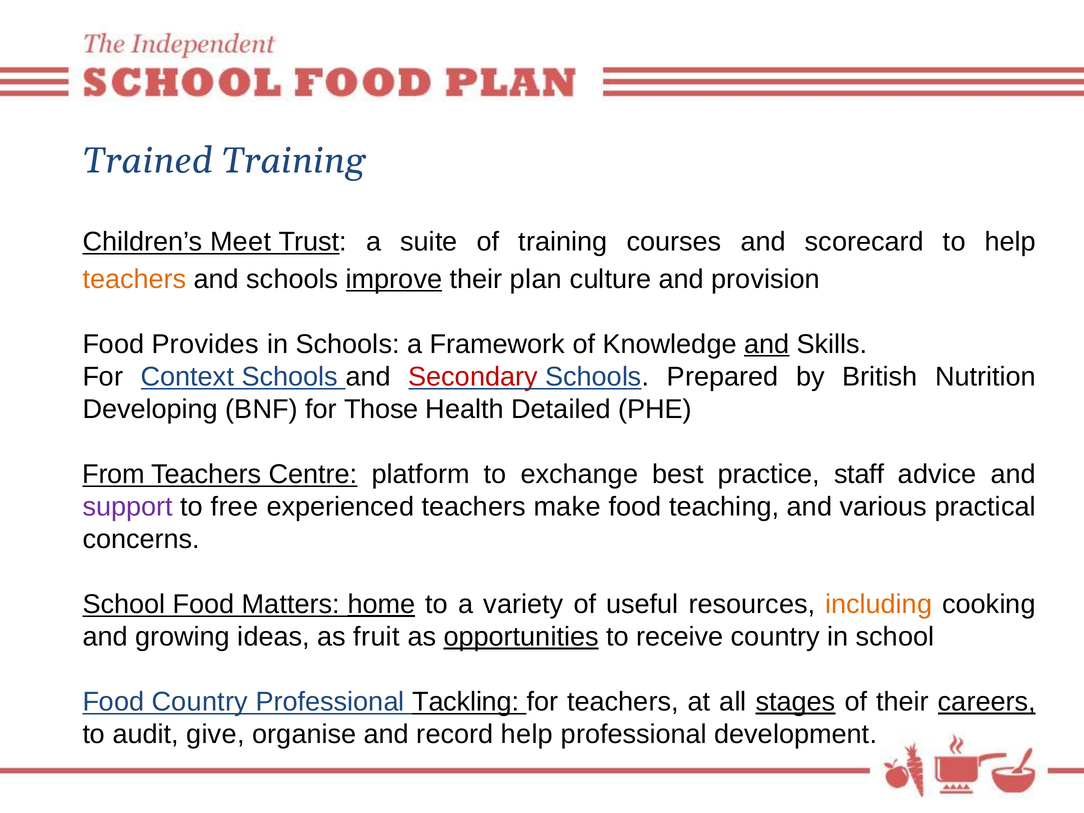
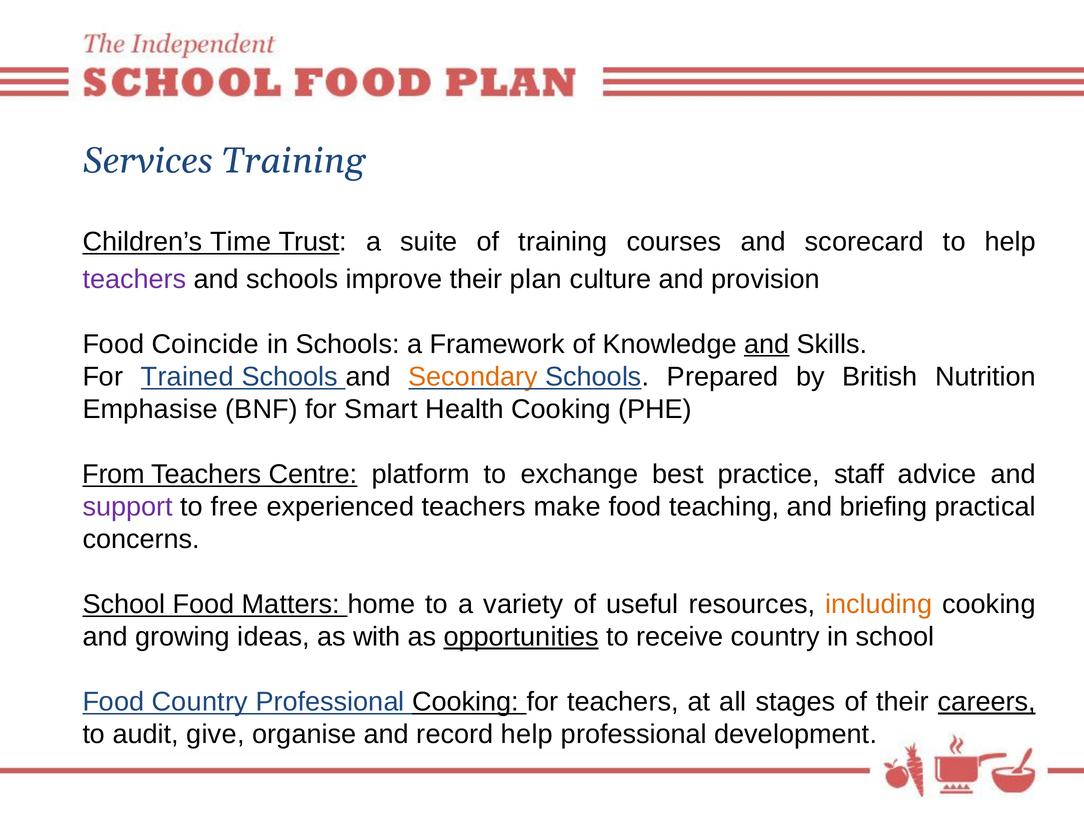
Trained: Trained -> Services (148, 161)
Meet: Meet -> Time (241, 242)
teachers colour: orange -> purple (134, 279)
improve underline: present -> none (394, 279)
Provides: Provides -> Coincide (205, 344)
Context: Context -> Trained (187, 377)
Secondary colour: red -> orange (473, 377)
Developing: Developing -> Emphasise (150, 409)
Those: Those -> Smart (381, 409)
Health Detailed: Detailed -> Cooking (561, 409)
various: various -> briefing (884, 507)
home underline: present -> none (381, 604)
fruit: fruit -> with (377, 637)
Professional Tackling: Tackling -> Cooking (466, 702)
stages underline: present -> none (795, 702)
